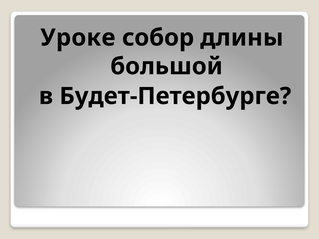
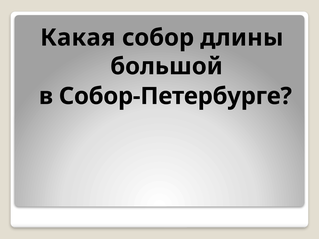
Уроке: Уроке -> Какая (78, 38)
Будет-Петербурге: Будет-Петербурге -> Собор-Петербурге (175, 96)
